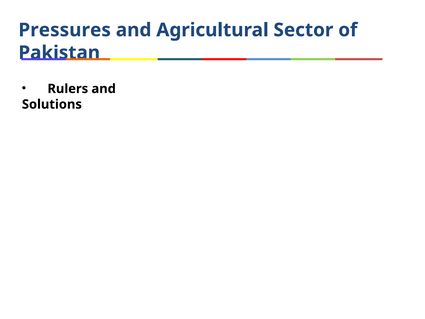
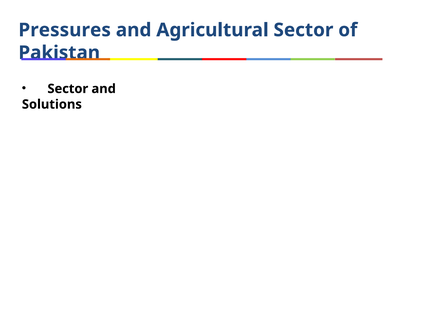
Rulers: Rulers -> Sector (68, 89)
